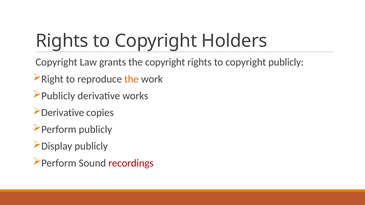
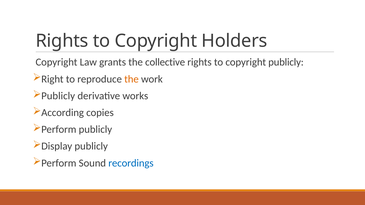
the copyright: copyright -> collective (165, 62)
Derivative: Derivative -> According (63, 113)
recordings colour: red -> blue (131, 163)
